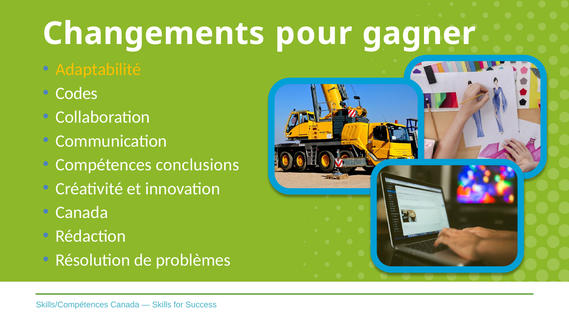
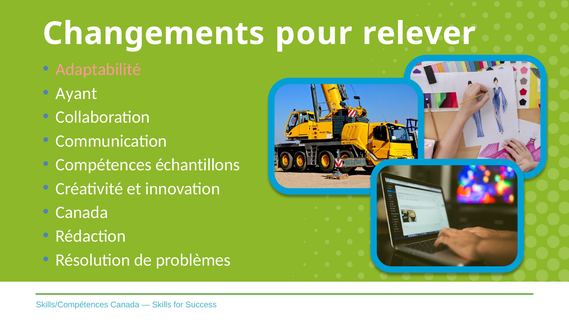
gagner: gagner -> relever (419, 34)
Adaptabilité colour: yellow -> pink (98, 70)
Codes: Codes -> Ayant (76, 93)
conclusions: conclusions -> échantillons (198, 165)
